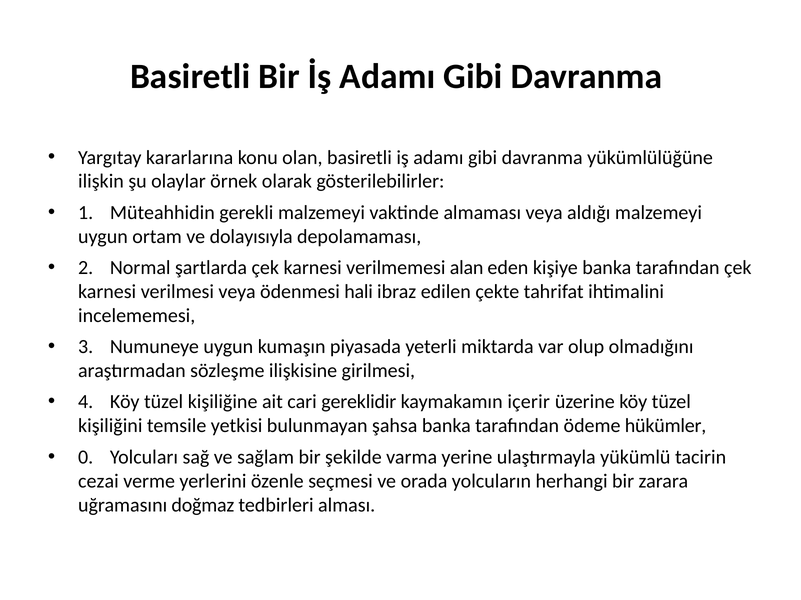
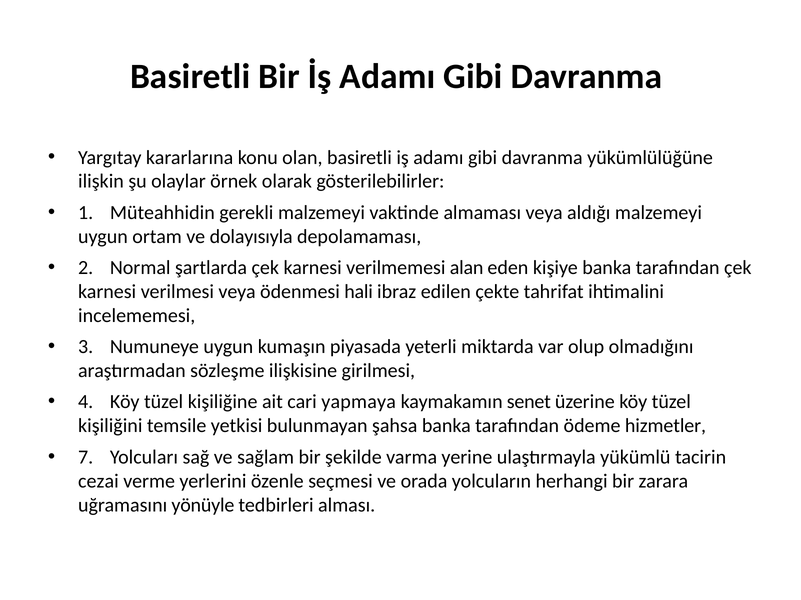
gereklidir: gereklidir -> yapmaya (359, 402)
içerir: içerir -> senet (529, 402)
hükümler: hükümler -> hizmetler (666, 426)
0: 0 -> 7 (86, 458)
doğmaz: doğmaz -> yönüyle (203, 506)
